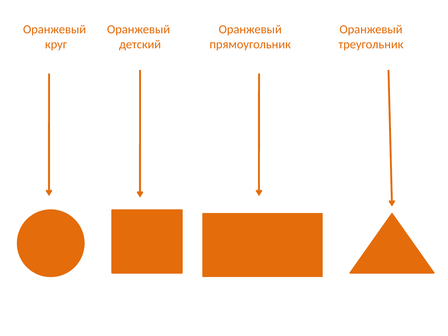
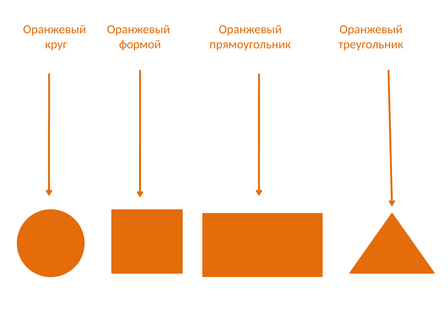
детский: детский -> формой (140, 44)
